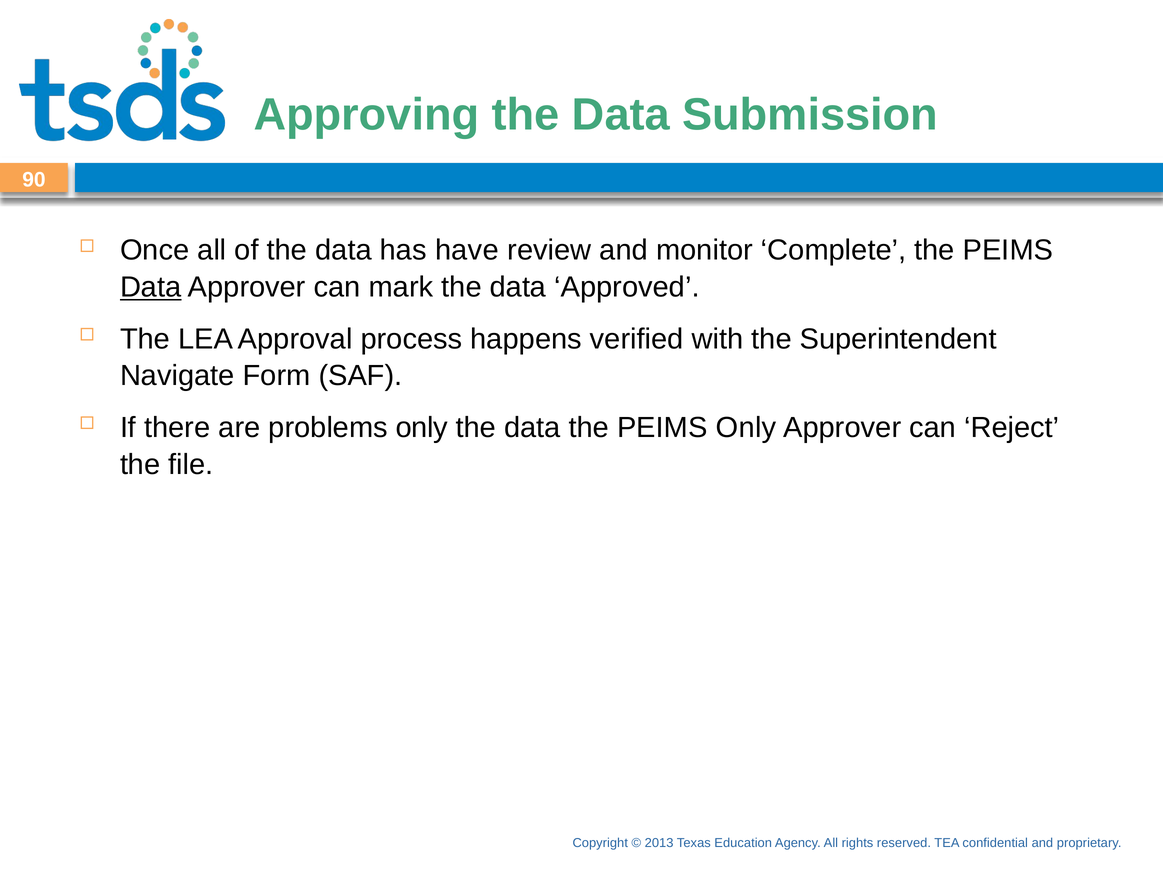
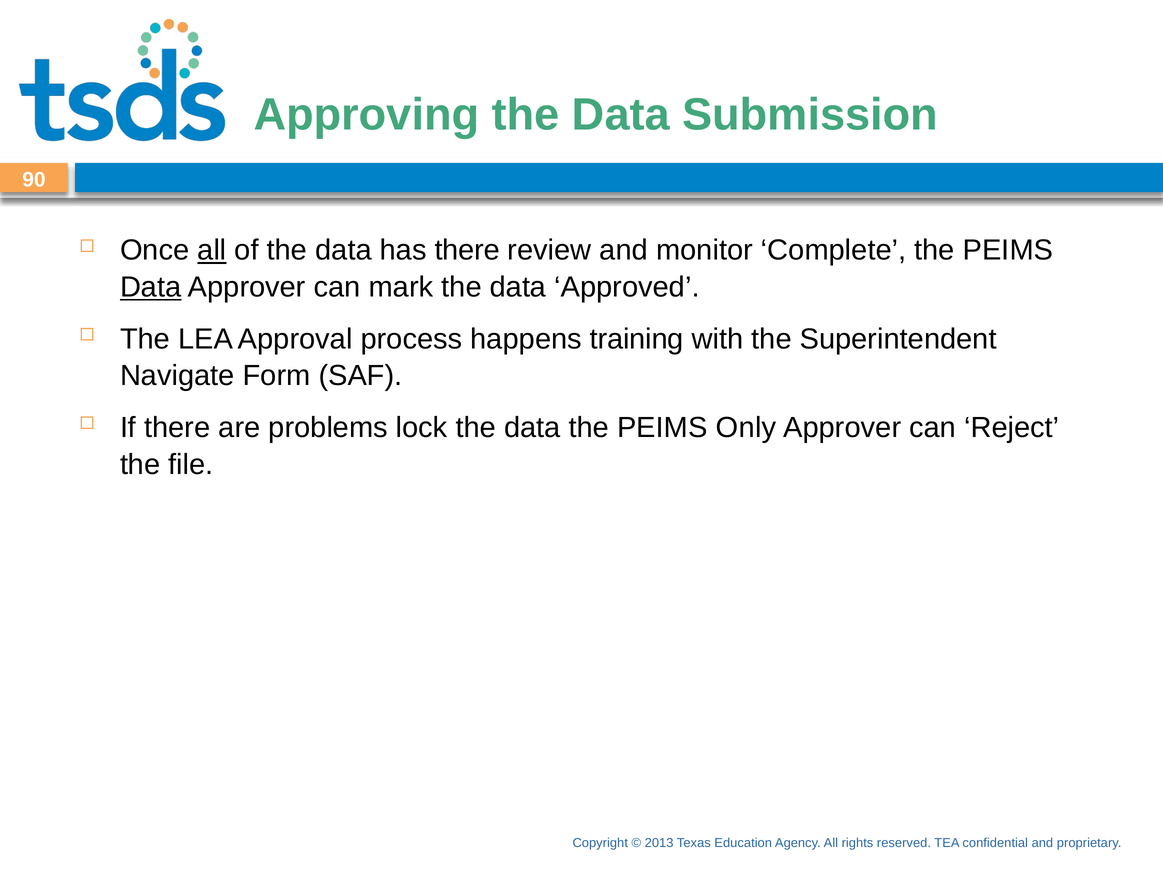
all underline: none -> present (212, 250)
has have: have -> there (467, 250)
verified: verified -> training (637, 339)
problems only: only -> lock (422, 427)
